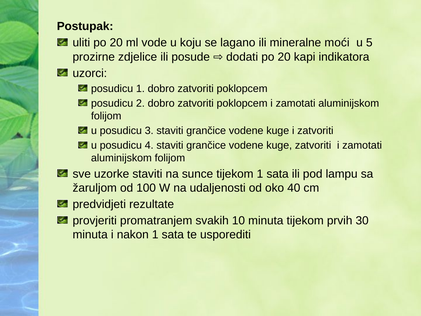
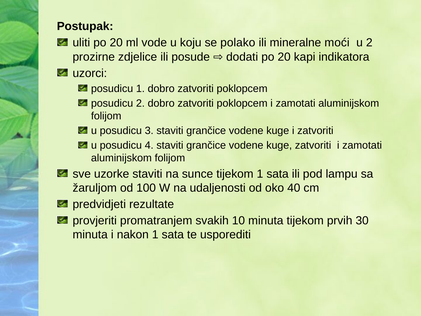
lagano: lagano -> polako (238, 43)
u 5: 5 -> 2 (369, 43)
